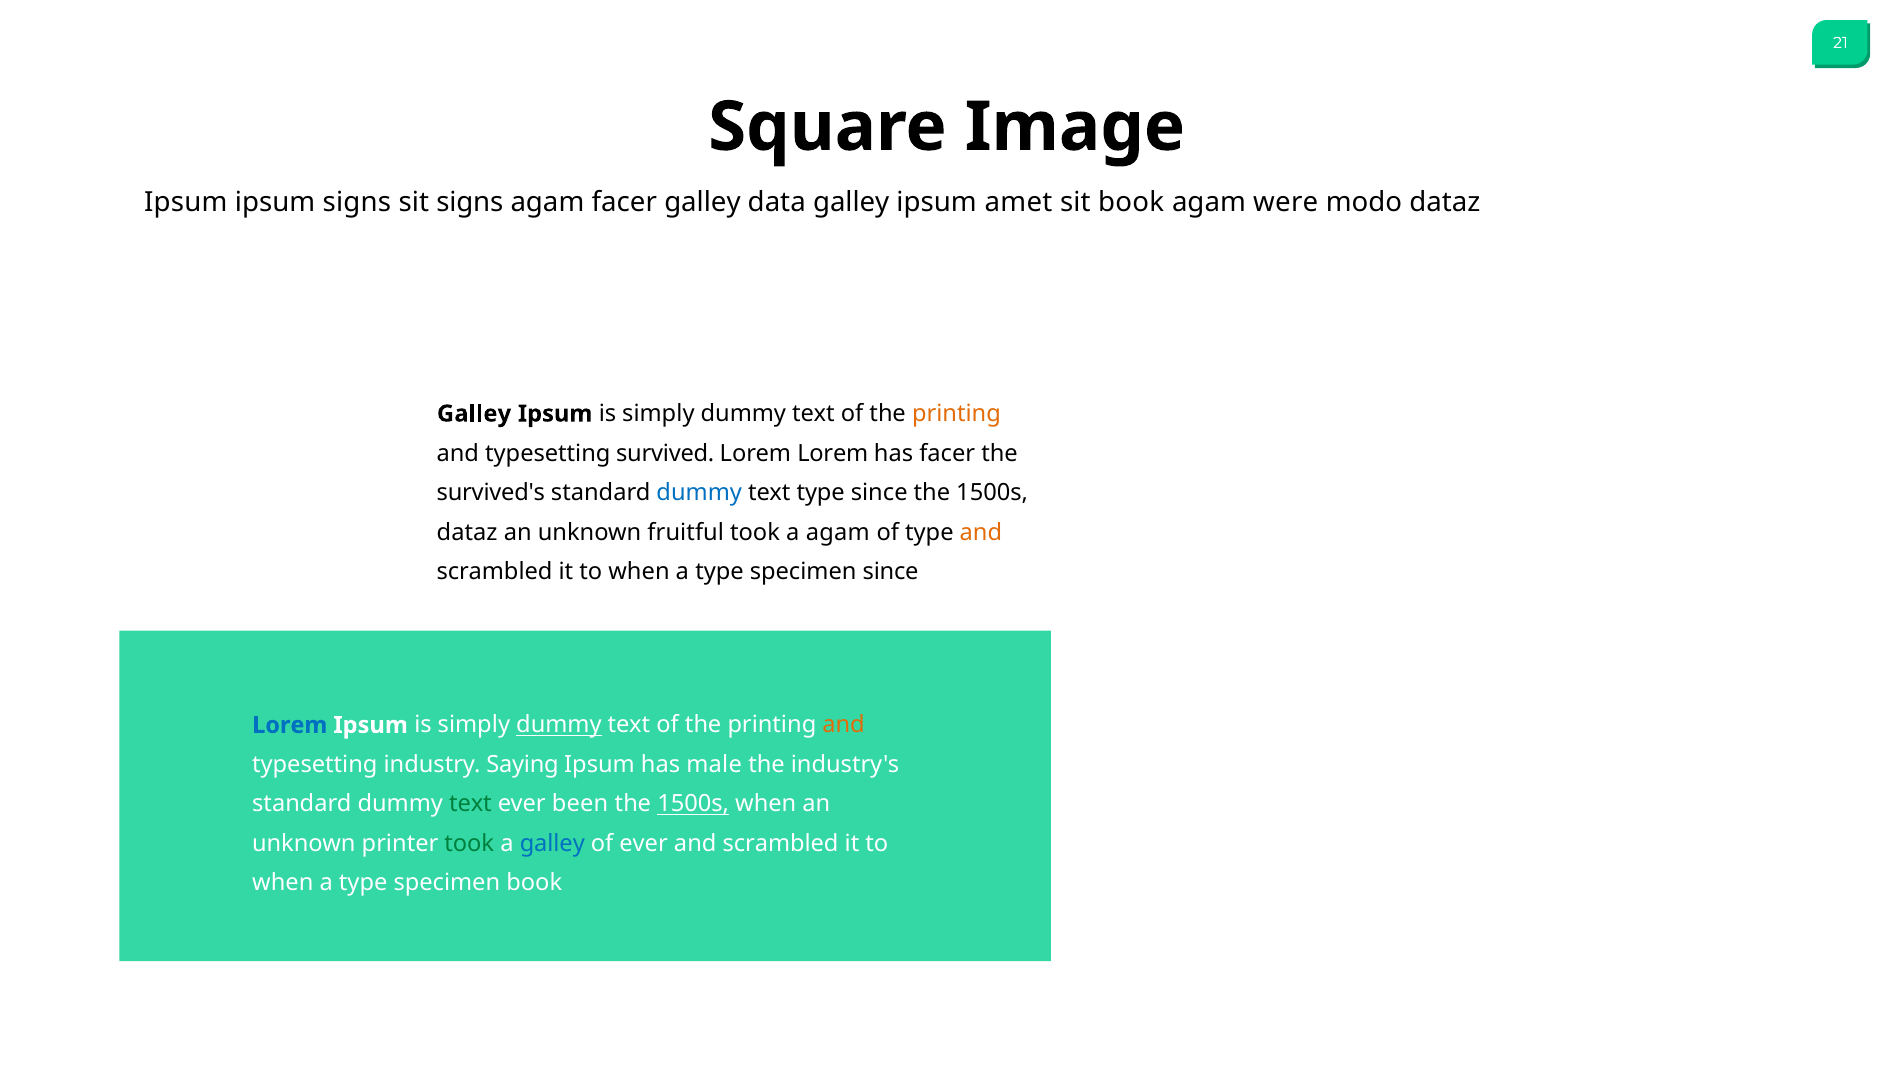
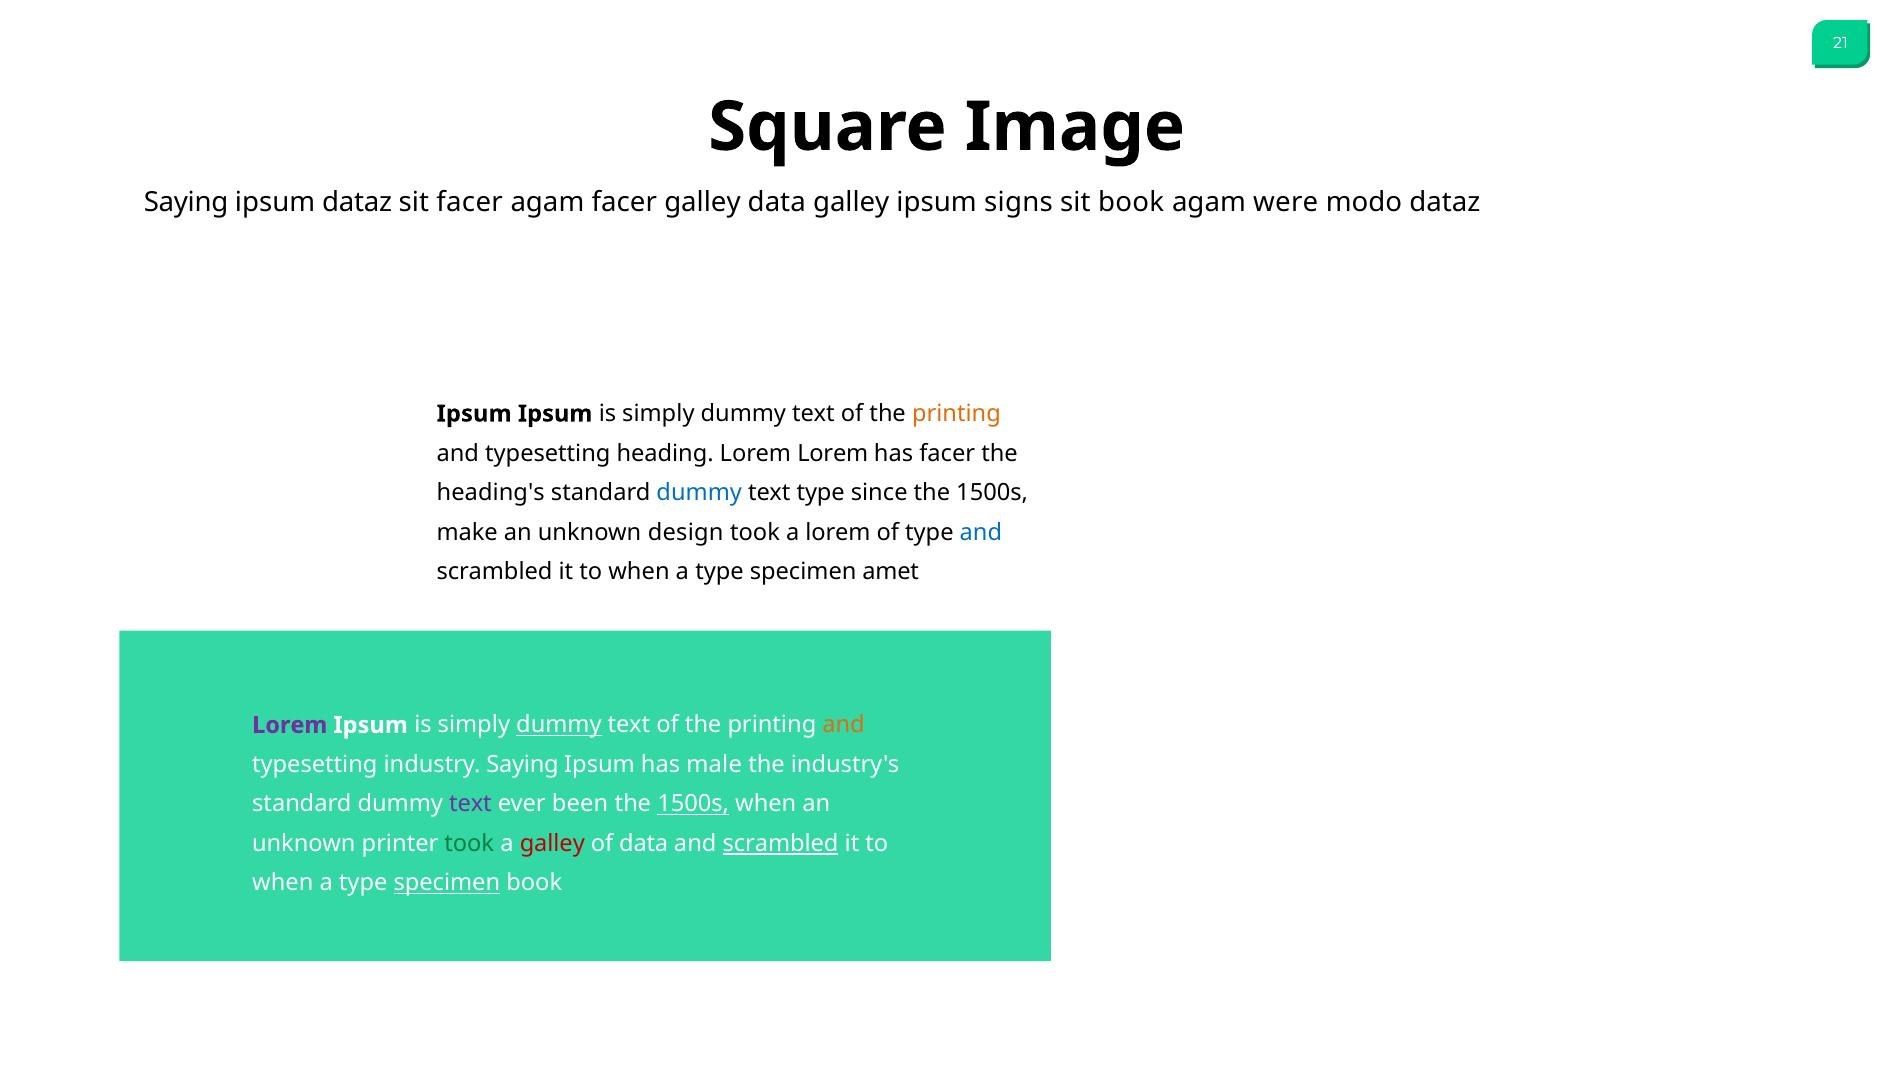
Ipsum: Ipsum -> Saying (186, 202)
ipsum signs: signs -> dataz (357, 202)
sit signs: signs -> facer (470, 202)
amet: amet -> signs (1019, 202)
Galley: Galley -> Ipsum (474, 413)
survived: survived -> heading (665, 453)
survived's: survived's -> heading's (491, 492)
dataz: dataz -> make (467, 532)
fruitful: fruitful -> design (686, 532)
a agam: agam -> lorem (838, 532)
and colour: orange -> blue (981, 532)
specimen since: since -> amet (891, 571)
Lorem colour: blue -> purple (290, 725)
text colour: green -> purple (470, 804)
galley colour: blue -> red (552, 843)
of ever: ever -> data (644, 843)
scrambled underline: none -> present (781, 843)
specimen underline: none -> present (447, 883)
